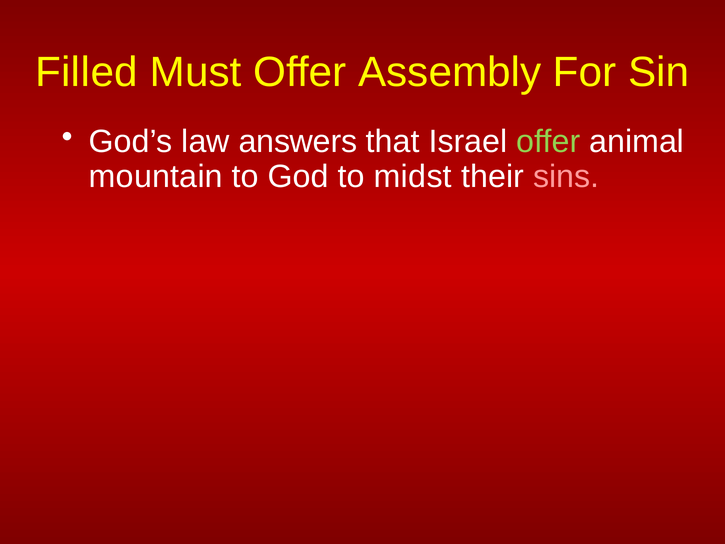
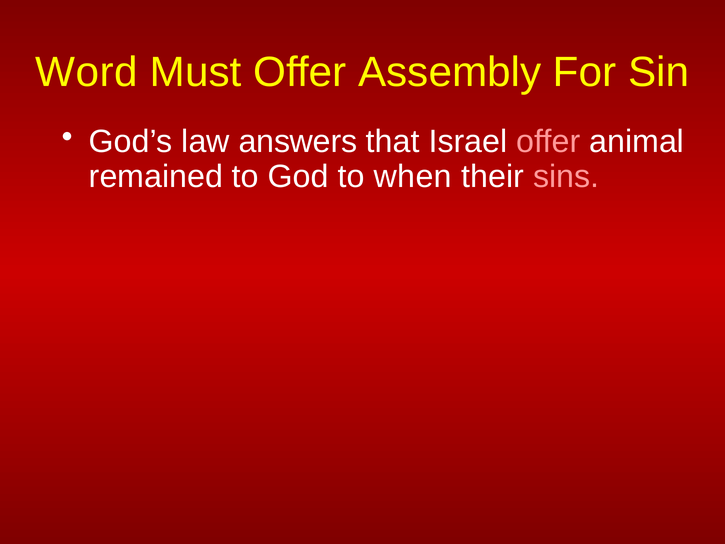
Filled: Filled -> Word (86, 72)
offer colour: light green -> pink (548, 142)
mountain: mountain -> remained (156, 176)
midst: midst -> when (413, 176)
